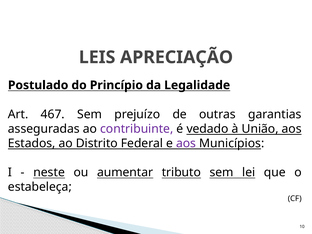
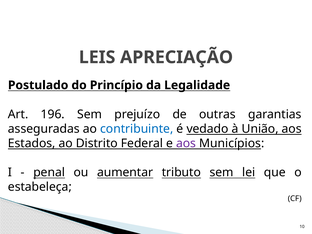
467: 467 -> 196 (53, 114)
contribuinte colour: purple -> blue (137, 129)
neste: neste -> penal (49, 172)
